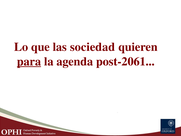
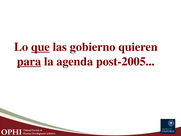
que underline: none -> present (40, 47)
sociedad: sociedad -> gobierno (93, 47)
post-2061: post-2061 -> post-2005 (125, 61)
